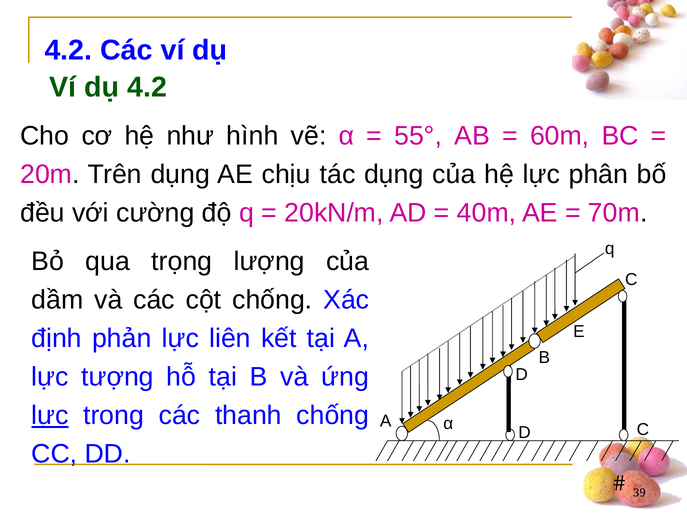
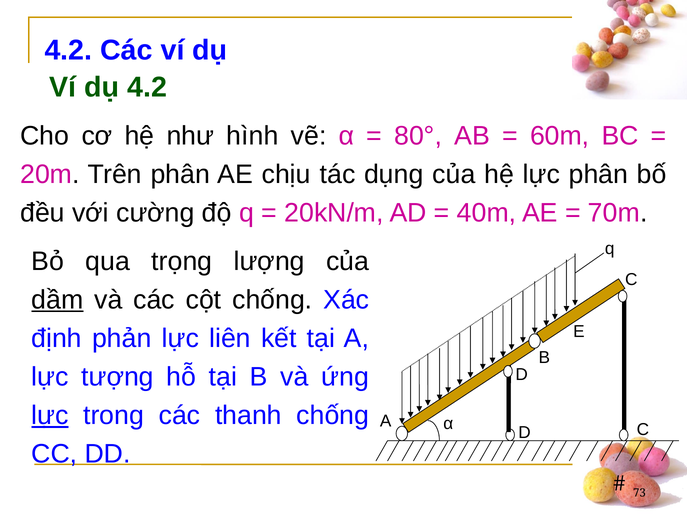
55°: 55° -> 80° (418, 136)
Trên dụng: dụng -> phân (180, 174)
dầm underline: none -> present (57, 299)
39: 39 -> 73 (639, 492)
